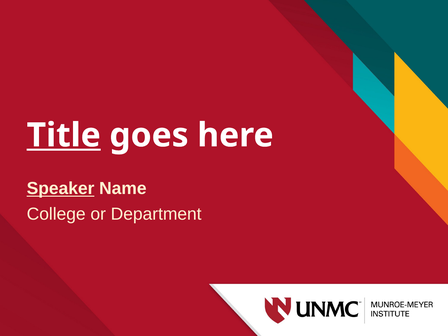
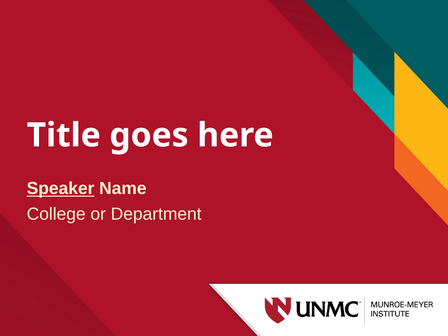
Title underline: present -> none (64, 135)
